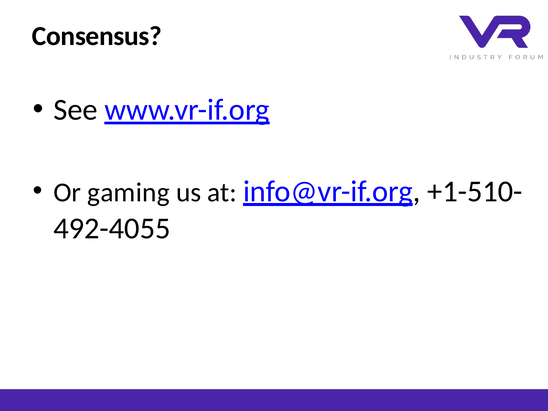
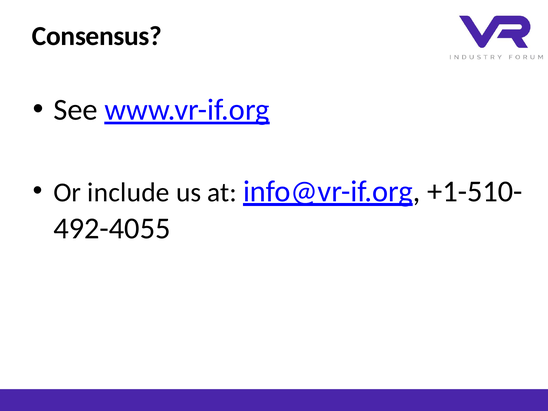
gaming: gaming -> include (128, 192)
